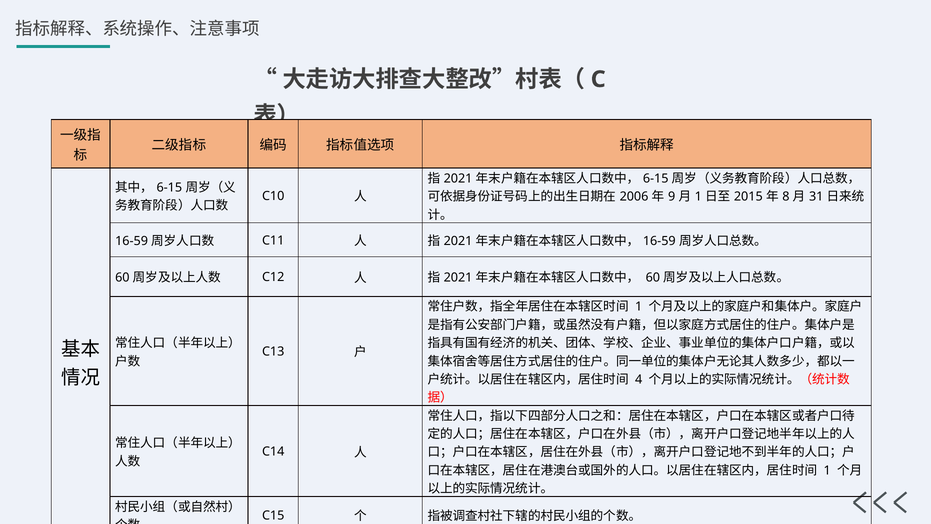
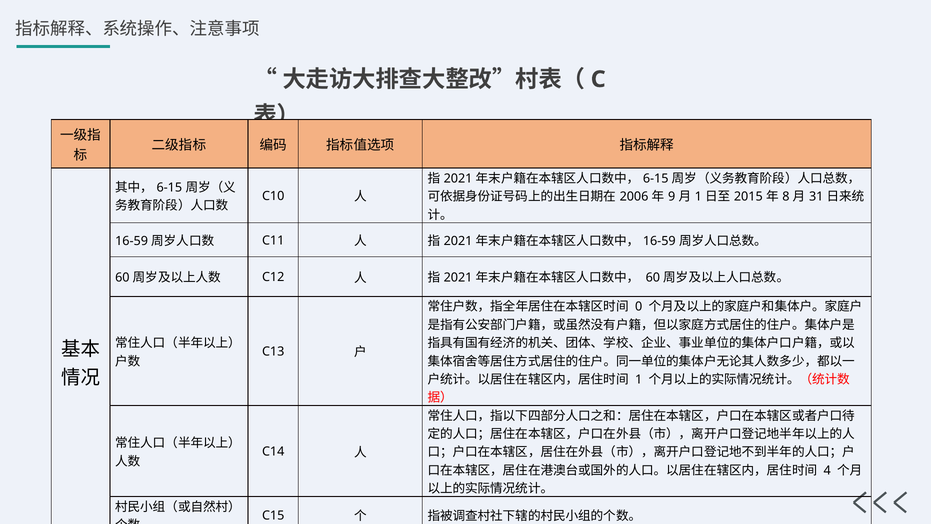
1: 1 -> 0 (639, 307)
4: 4 -> 1 (639, 379)
1: 1 -> 4 (827, 470)
